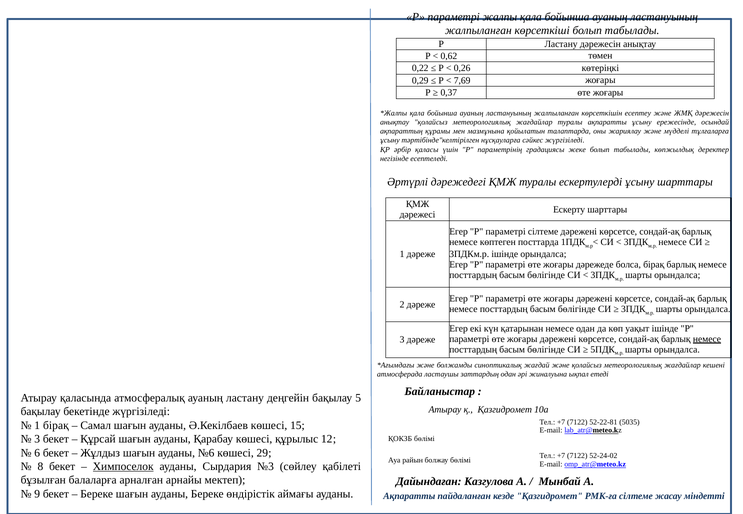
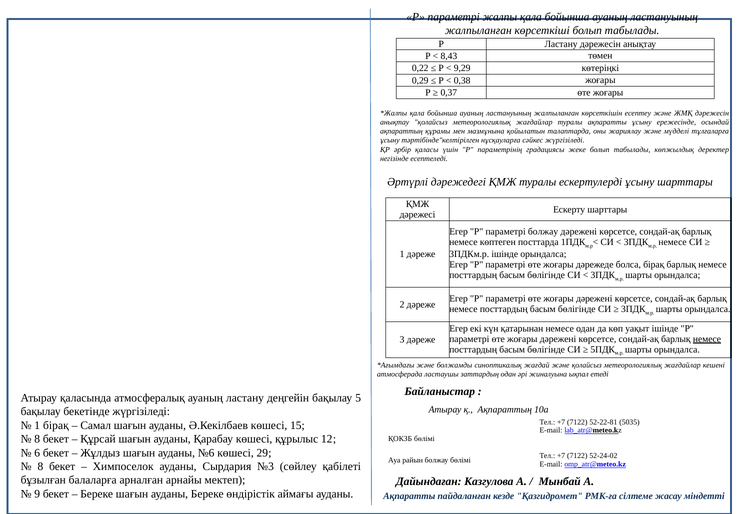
0,62: 0,62 -> 8,43 (449, 56)
0,26: 0,26 -> 9,29 (462, 68)
7,69: 7,69 -> 0,38 (462, 81)
параметрі сілтеме: сілтеме -> болжау (543, 232)
қ Қазгидромет: Қазгидромет -> Ақпараттың (505, 410)
3: 3 -> 8 (37, 439)
Химпоселок underline: present -> none (123, 467)
